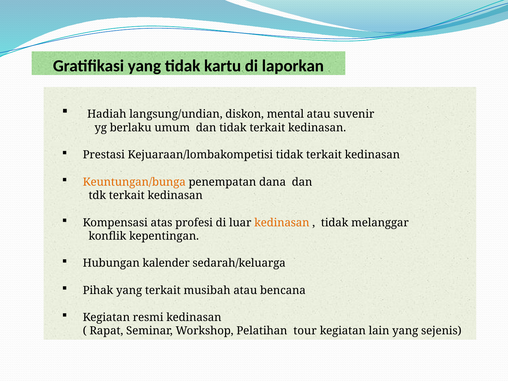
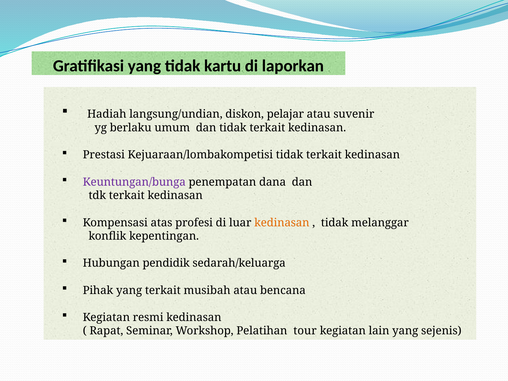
mental: mental -> pelajar (285, 114)
Keuntungan/bunga colour: orange -> purple (134, 182)
kalender: kalender -> pendidik (166, 263)
